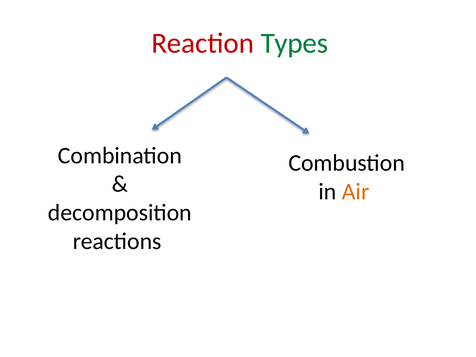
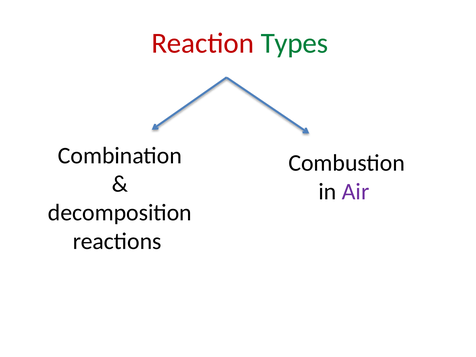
Air colour: orange -> purple (356, 192)
